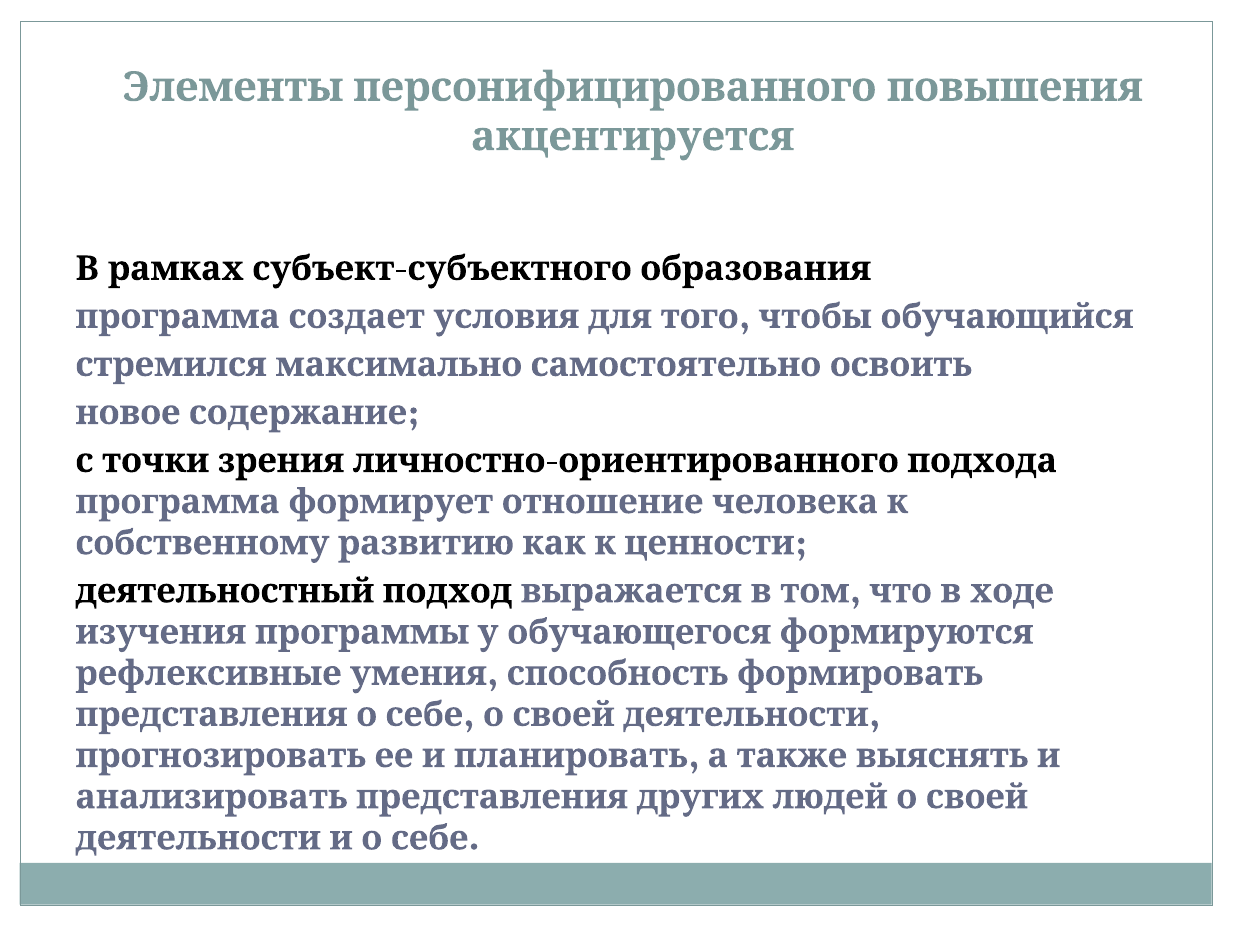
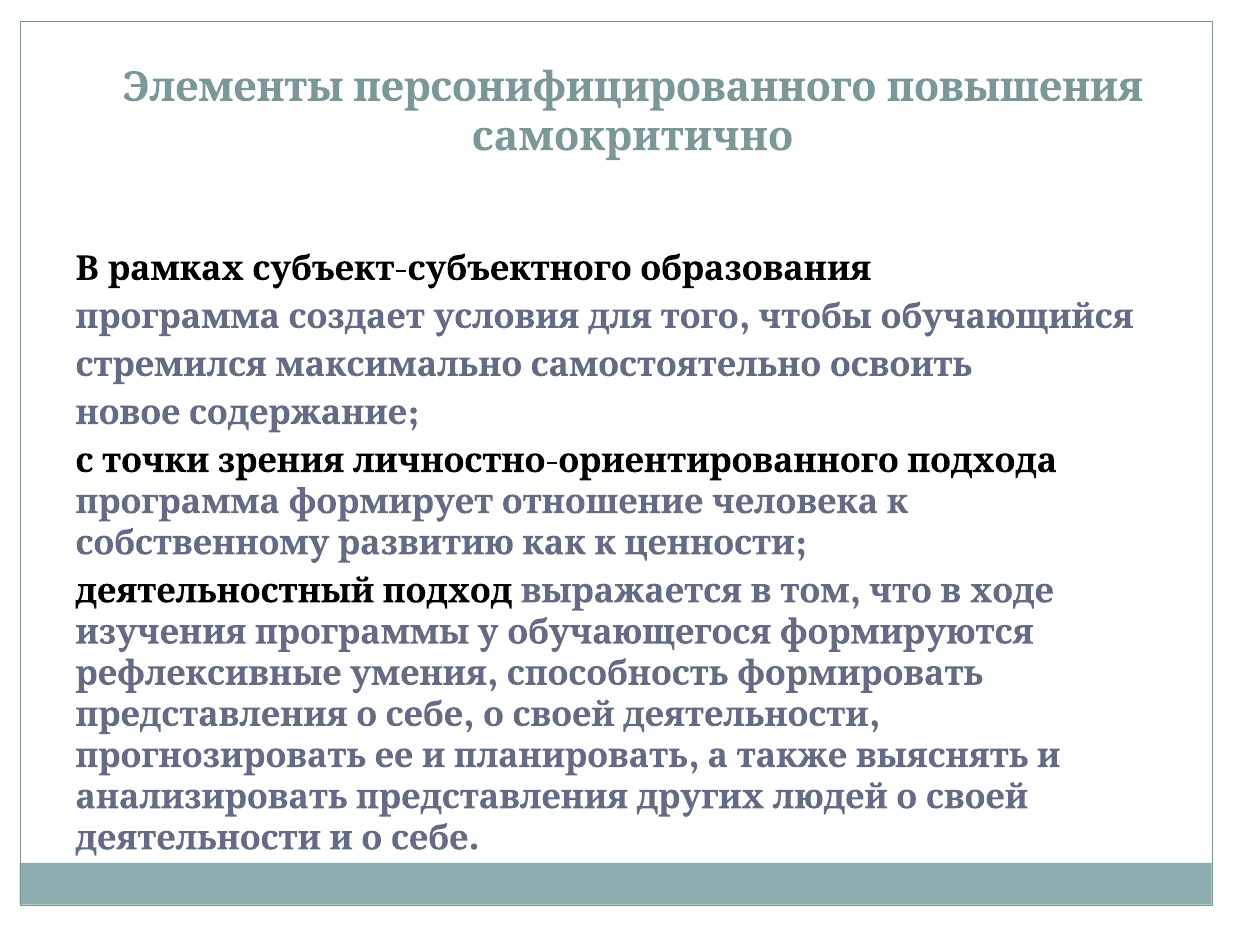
акцентируется: акцентируется -> самокритично (633, 137)
